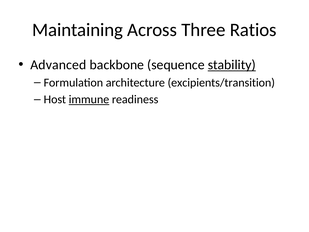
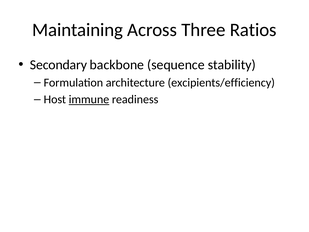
Advanced: Advanced -> Secondary (58, 65)
stability underline: present -> none (232, 65)
excipients/transition: excipients/transition -> excipients/efficiency (221, 83)
